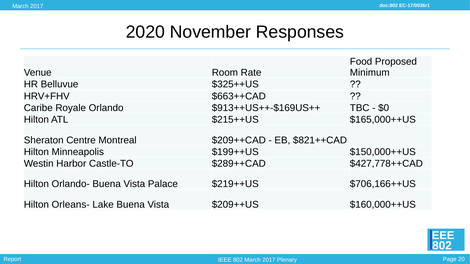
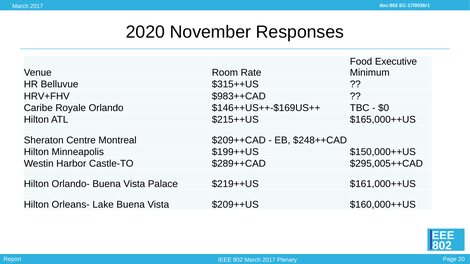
Proposed: Proposed -> Executive (396, 62)
$325++US: $325++US -> $315++US (235, 85)
$663++CAD: $663++CAD -> $983++CAD (239, 96)
$913++US++-$169US++: $913++US++-$169US++ -> $146++US++-$169US++ (266, 108)
$821++CAD: $821++CAD -> $248++CAD (320, 140)
$427,778++CAD: $427,778++CAD -> $295,005++CAD (386, 164)
$706,166++US: $706,166++US -> $161,000++US (383, 184)
